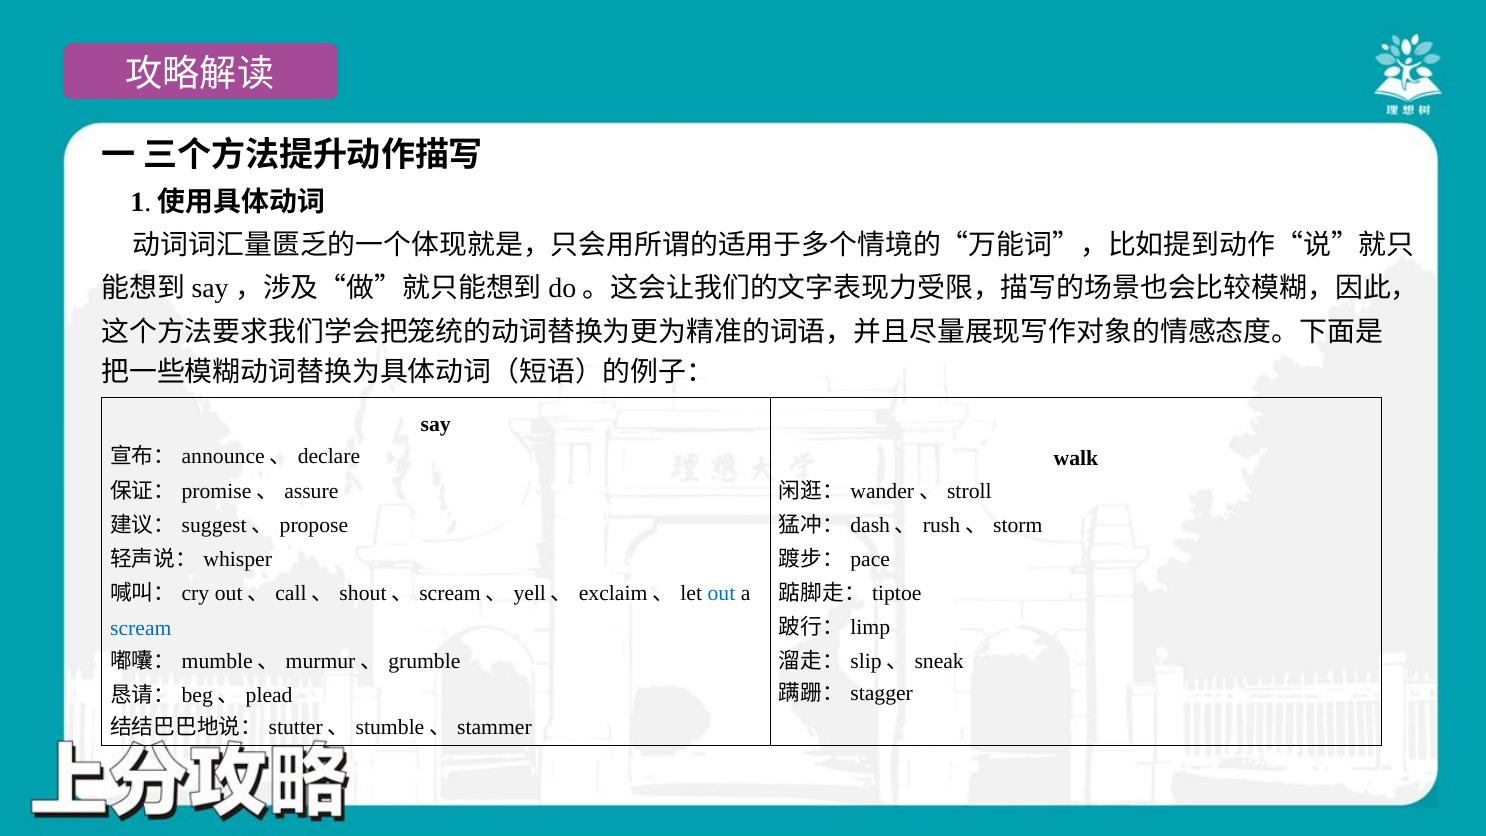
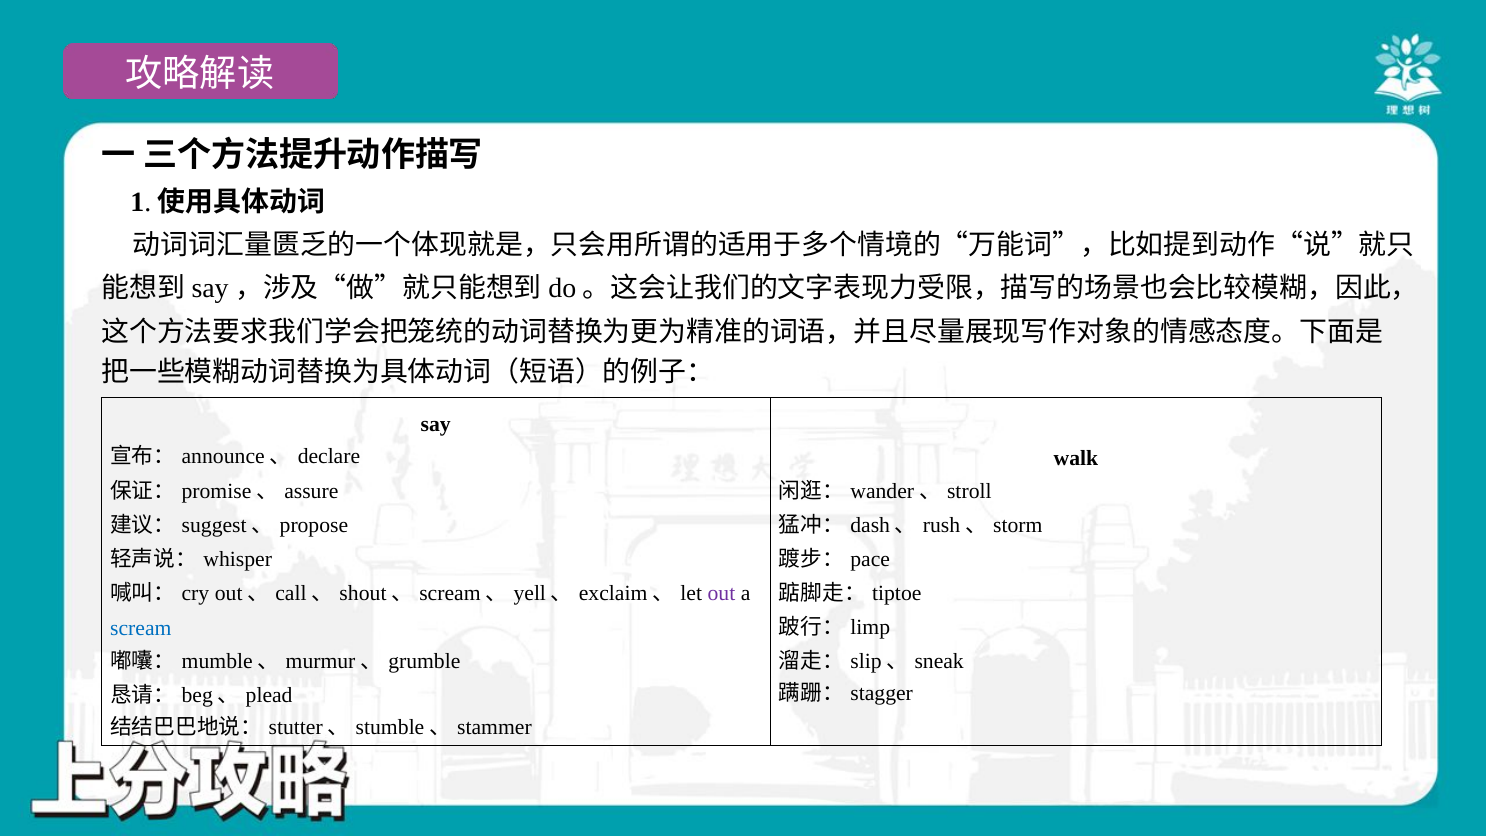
out colour: blue -> purple (721, 593)
